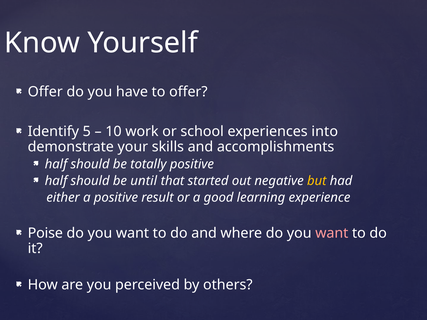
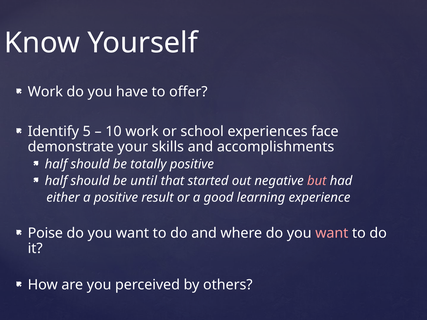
Offer: Offer -> Work (45, 92)
into: into -> face (325, 132)
but colour: yellow -> pink (317, 181)
